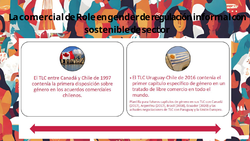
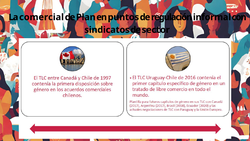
Role: Role -> Plan (86, 17)
gender: gender -> puntos (123, 17)
sostenible: sostenible -> sindicatos (107, 30)
